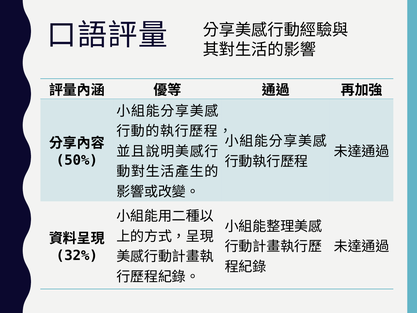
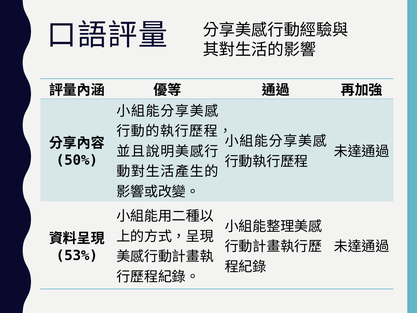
32%: 32% -> 53% (77, 255)
